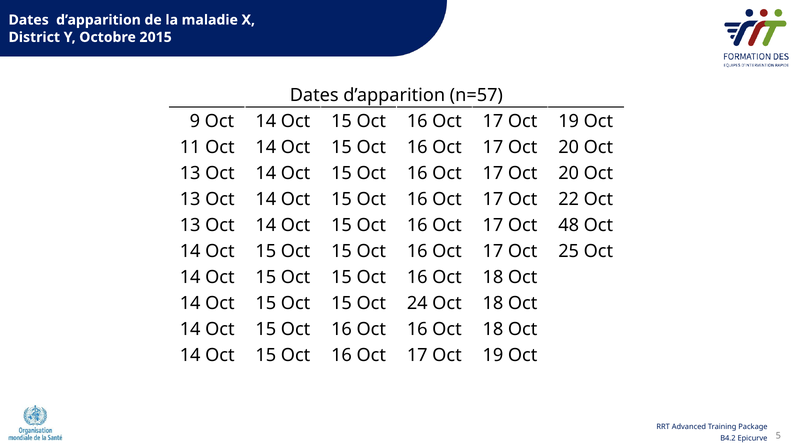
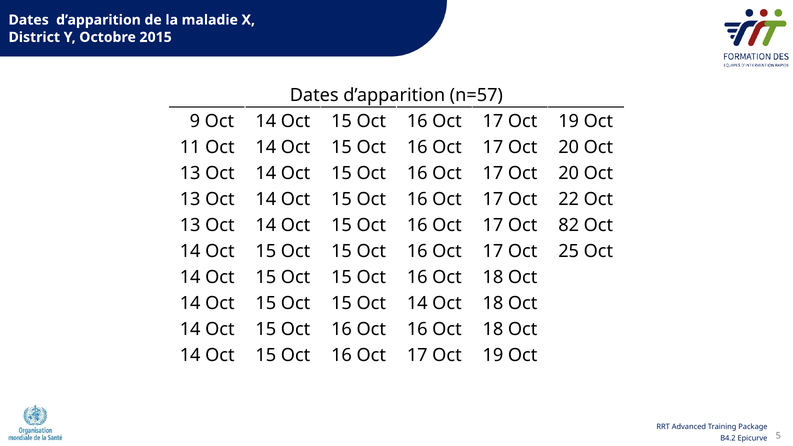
48: 48 -> 82 (569, 225)
15 Oct 24: 24 -> 14 (417, 303)
